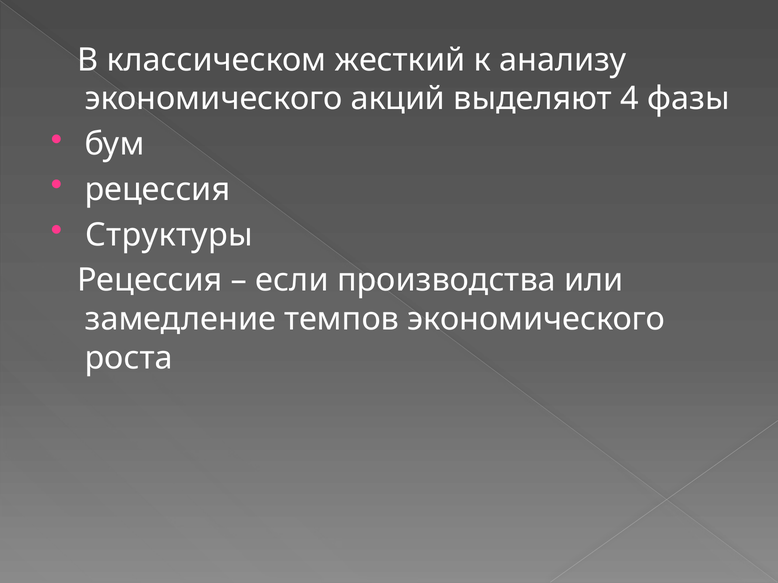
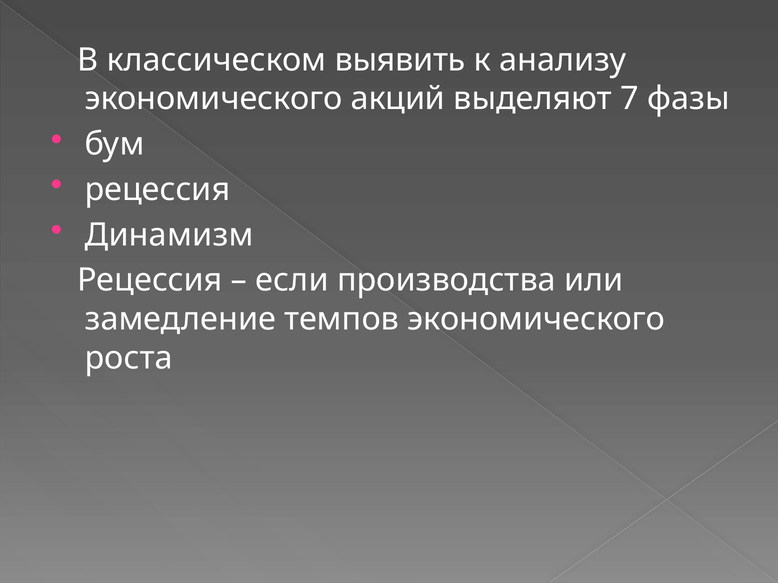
жесткий: жесткий -> выявить (400, 60)
4: 4 -> 7 (630, 99)
Структуры: Структуры -> Динамизм (169, 235)
